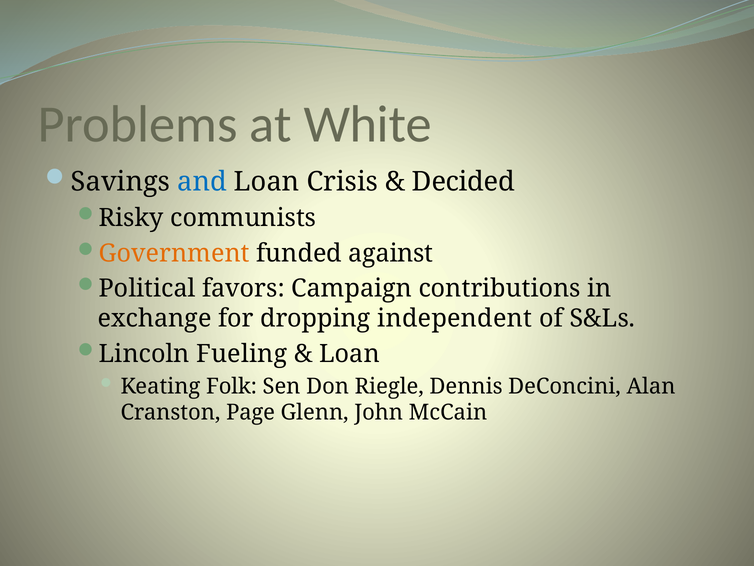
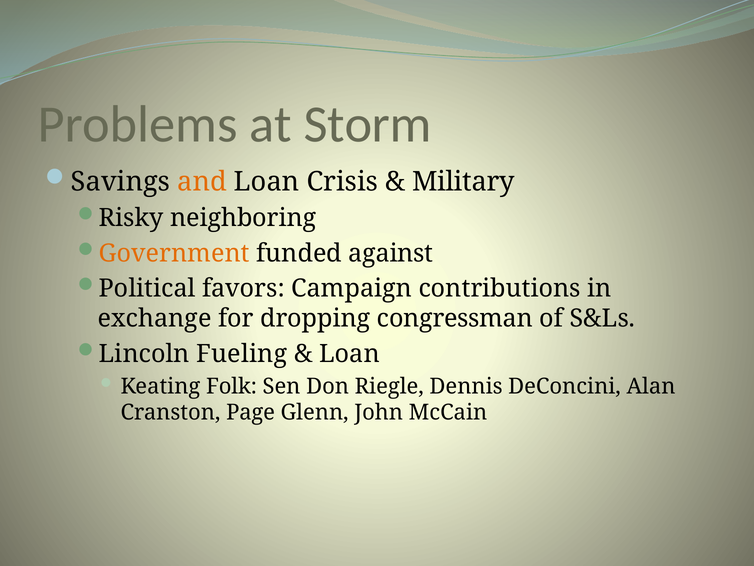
White: White -> Storm (368, 125)
and colour: blue -> orange (202, 182)
Decided: Decided -> Military (463, 182)
communists: communists -> neighboring (243, 218)
independent: independent -> congressman (455, 318)
